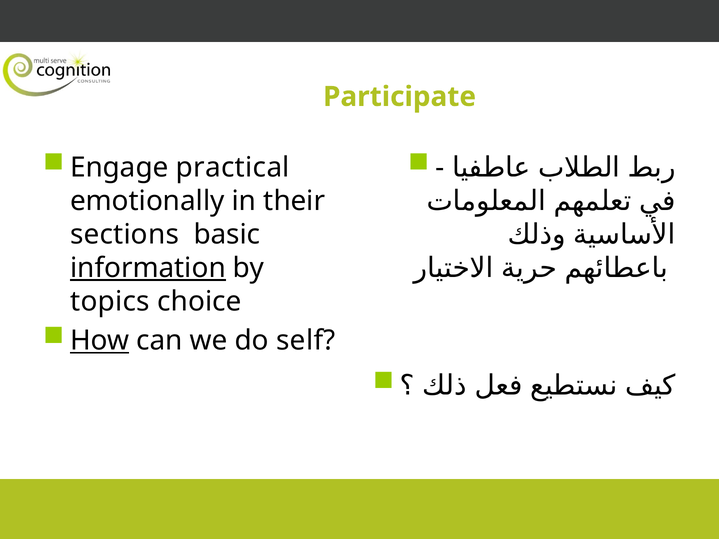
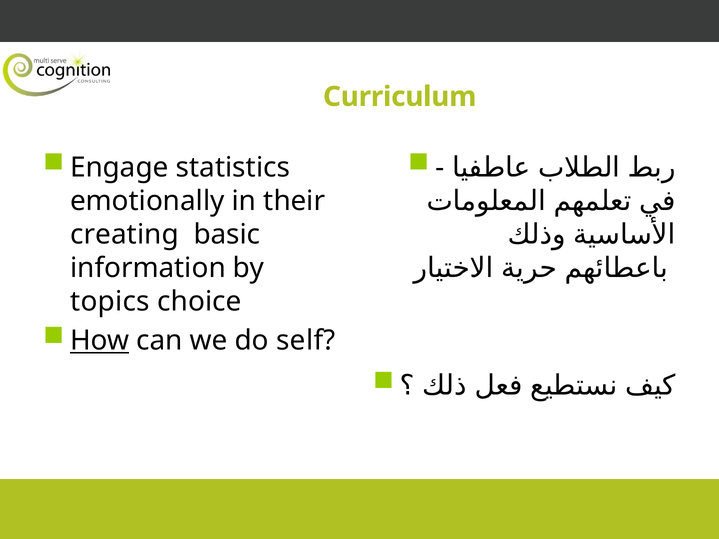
Participate: Participate -> Curriculum (400, 97)
practical: practical -> statistics (233, 167)
sections: sections -> creating (125, 235)
information underline: present -> none (148, 268)
